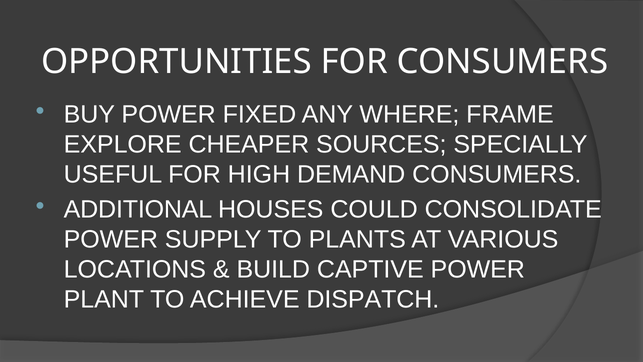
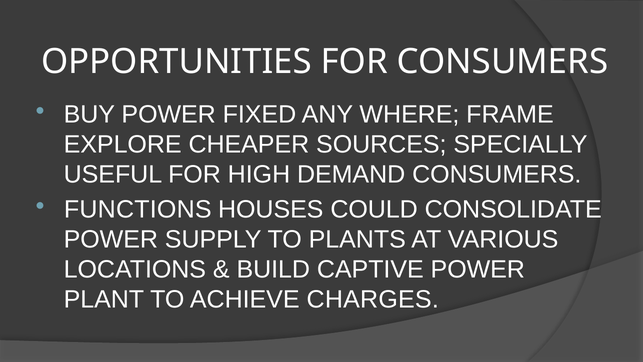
ADDITIONAL: ADDITIONAL -> FUNCTIONS (138, 209)
DISPATCH: DISPATCH -> CHARGES (373, 299)
